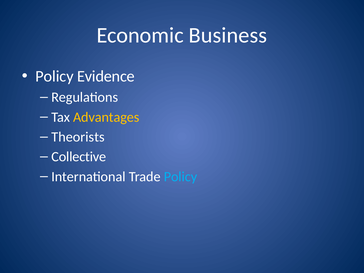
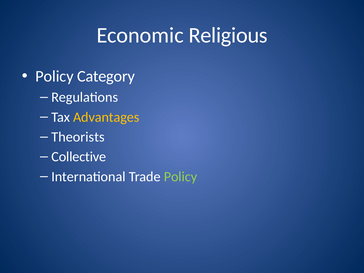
Business: Business -> Religious (228, 35)
Evidence: Evidence -> Category (106, 76)
Policy colour: light blue -> light green (181, 177)
